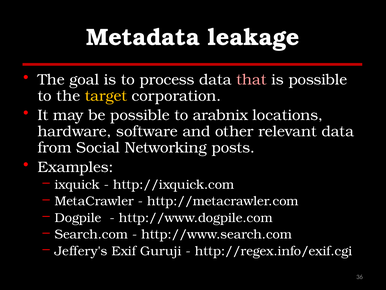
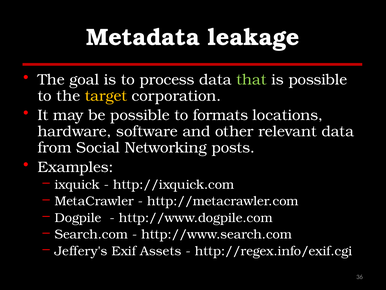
that colour: pink -> light green (252, 80)
arabnix: arabnix -> formats (220, 115)
Guruji: Guruji -> Assets (161, 251)
